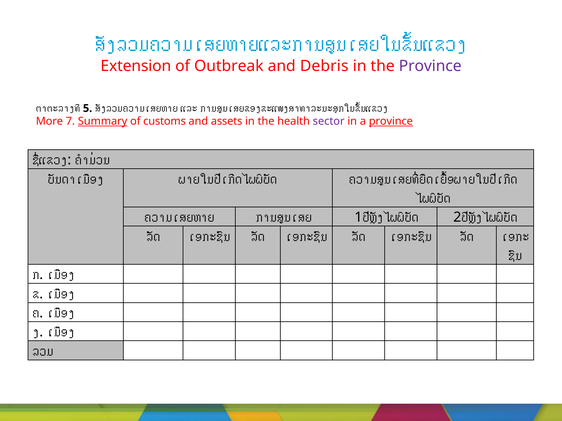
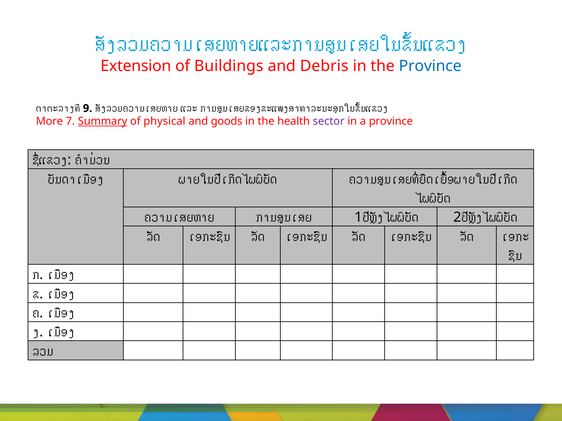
Outbreak: Outbreak -> Buildings (229, 66)
Province colour: purple -> blue (430, 66)
5: 5 -> 9 (88, 108)
customs: customs -> physical (164, 122)
assets: assets -> goods (227, 122)
province underline: present -> none (391, 122)
